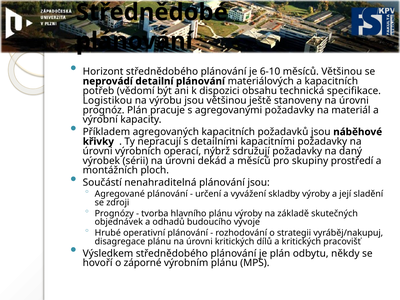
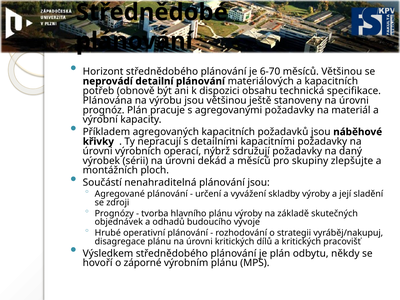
6-10: 6-10 -> 6-70 (270, 72)
vědomí: vědomí -> obnově (136, 91)
Logistikou: Logistikou -> Plánována (107, 100)
prostředí: prostředí -> zlepšujte (352, 161)
